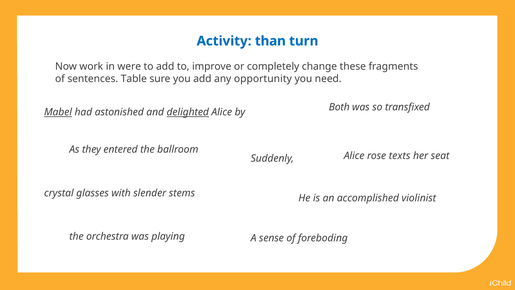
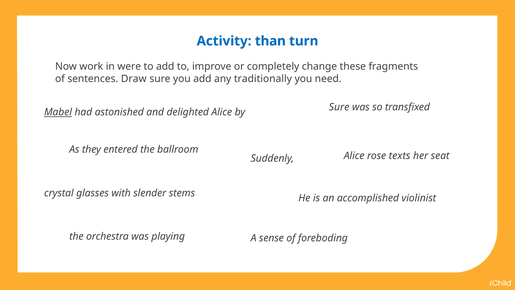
Table: Table -> Draw (134, 79)
opportunity: opportunity -> traditionally (263, 79)
Both: Both -> Sure (339, 107)
delighted underline: present -> none (188, 112)
